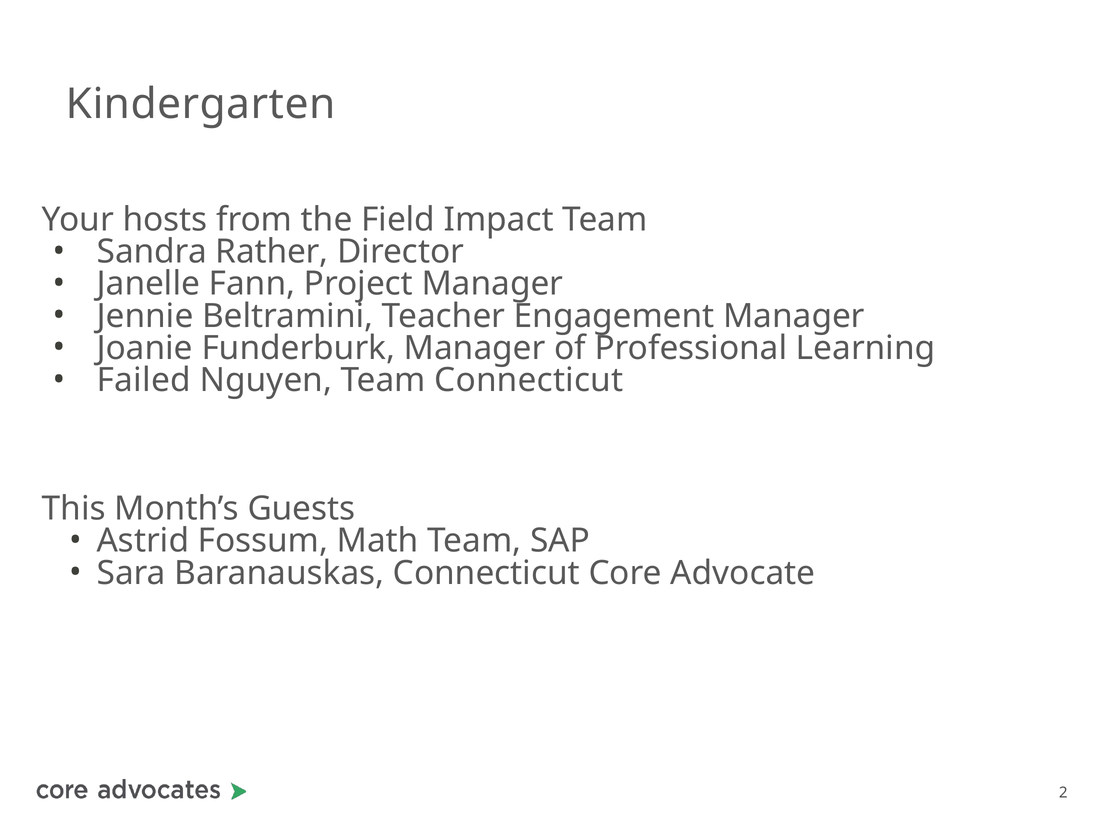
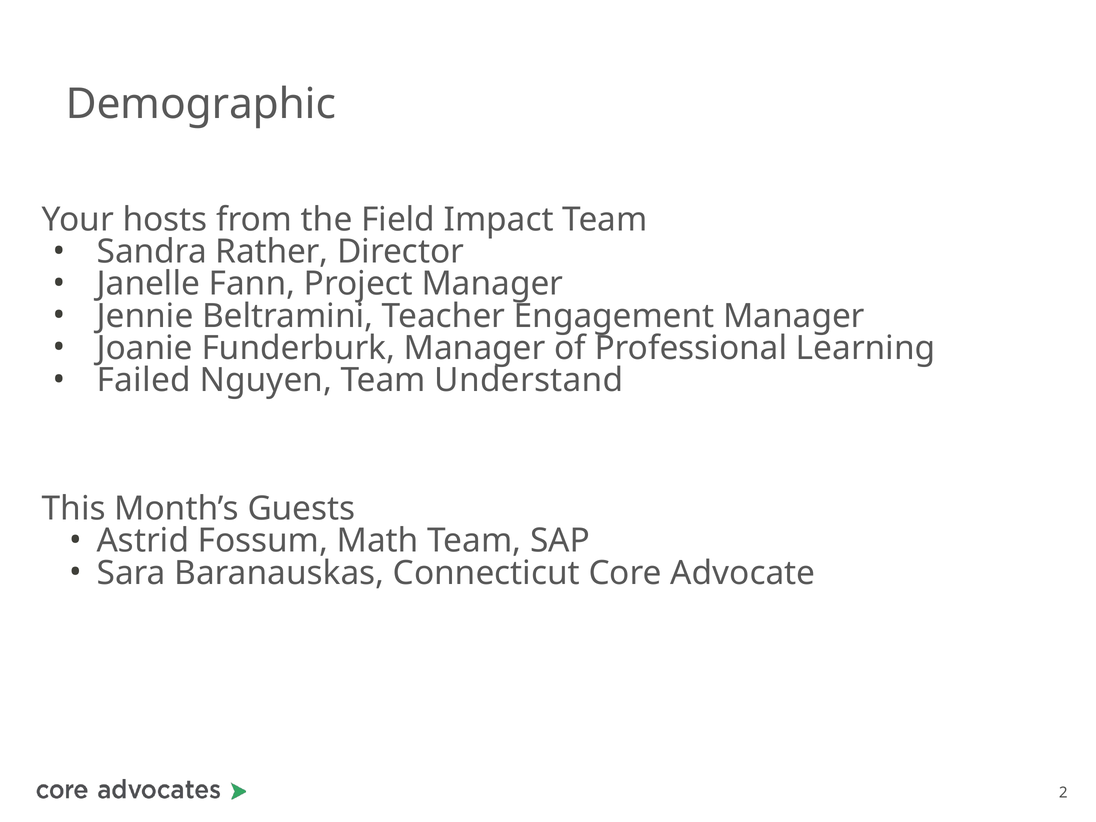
Kindergarten: Kindergarten -> Demographic (201, 104)
Team Connecticut: Connecticut -> Understand (529, 380)
